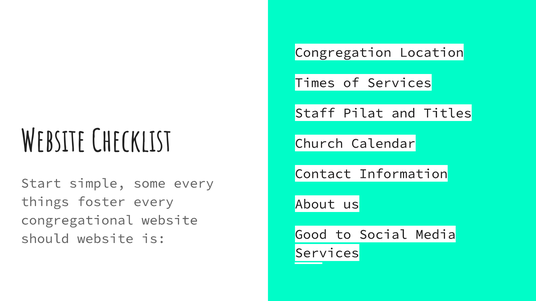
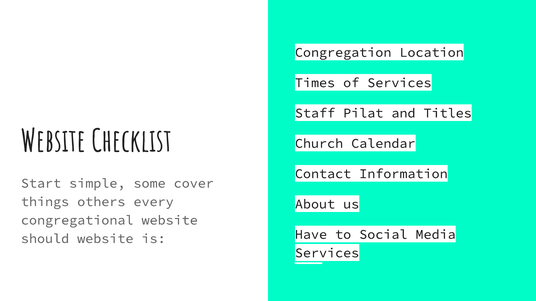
some every: every -> cover (194, 184)
foster: foster -> others (101, 202)
Good: Good -> Have (311, 235)
